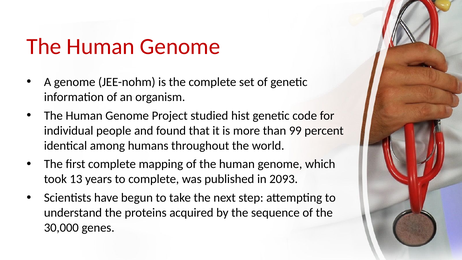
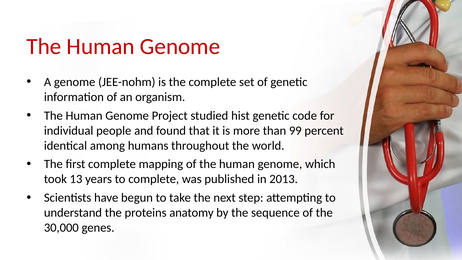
2093: 2093 -> 2013 (284, 179)
acquired: acquired -> anatomy (191, 213)
